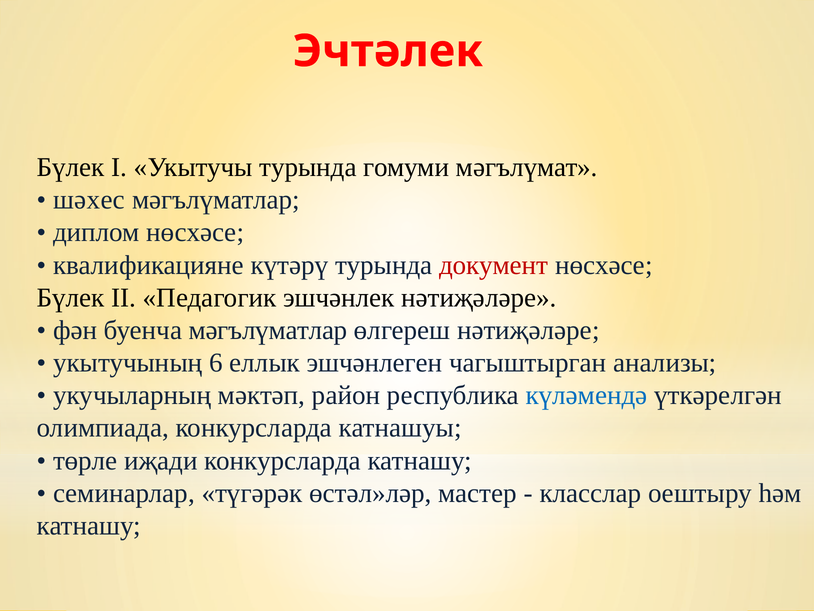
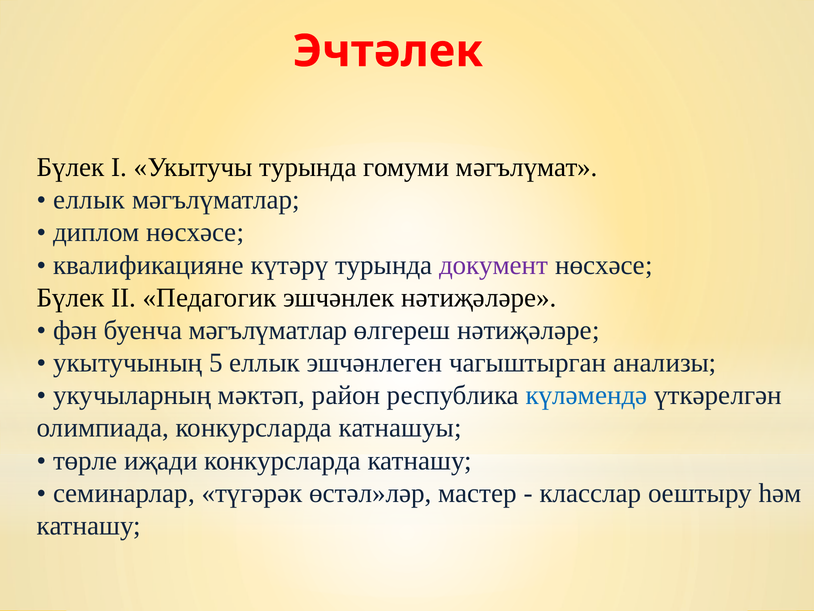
шәхес: шәхес -> еллык (89, 200)
документ colour: red -> purple (494, 265)
6: 6 -> 5 (216, 363)
